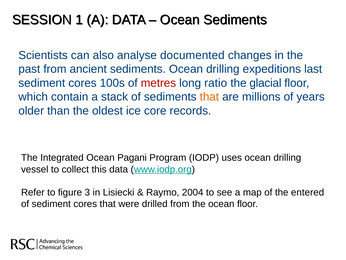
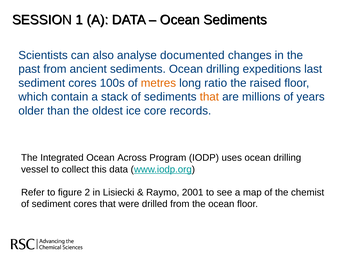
metres colour: red -> orange (158, 83)
glacial: glacial -> raised (265, 83)
Pagani: Pagani -> Across (132, 157)
3: 3 -> 2 (87, 192)
2004: 2004 -> 2001 (193, 192)
entered: entered -> chemist (308, 192)
